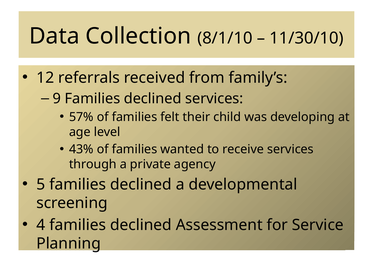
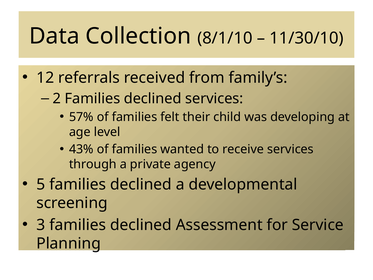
9: 9 -> 2 (57, 98)
4: 4 -> 3 (41, 225)
